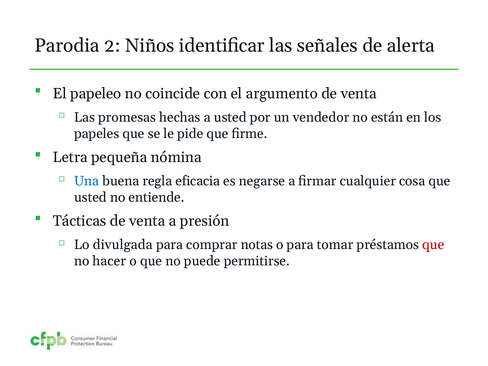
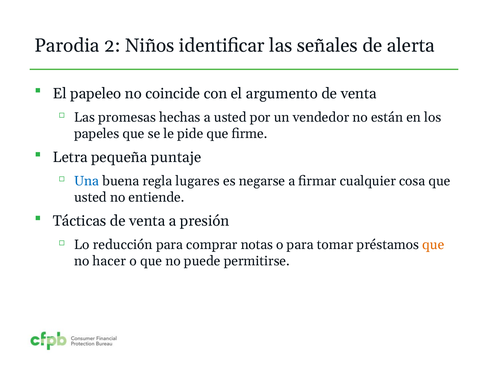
nómina: nómina -> puntaje (176, 157)
eficacia: eficacia -> lugares (198, 181)
divulgada: divulgada -> reducción (123, 245)
que colour: red -> orange (433, 245)
